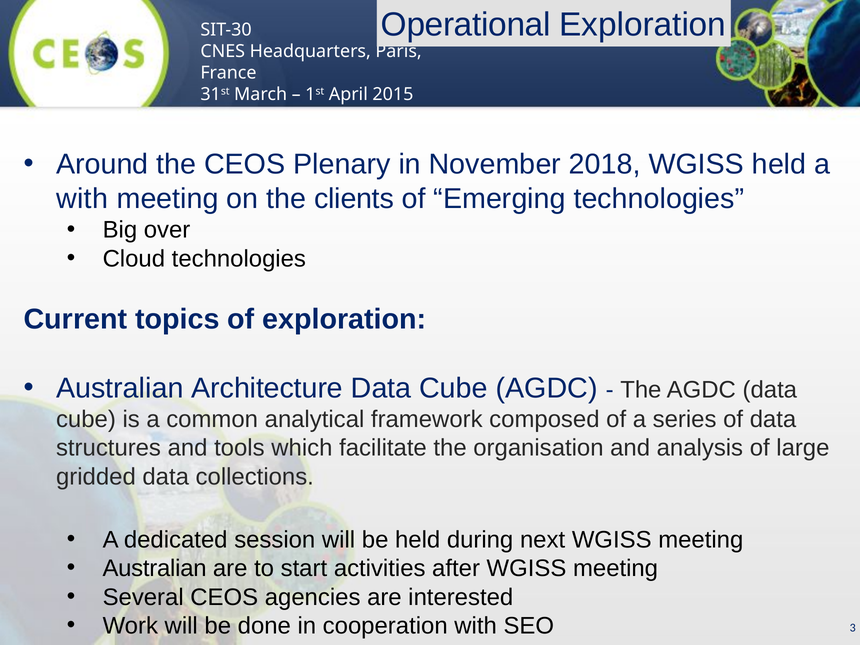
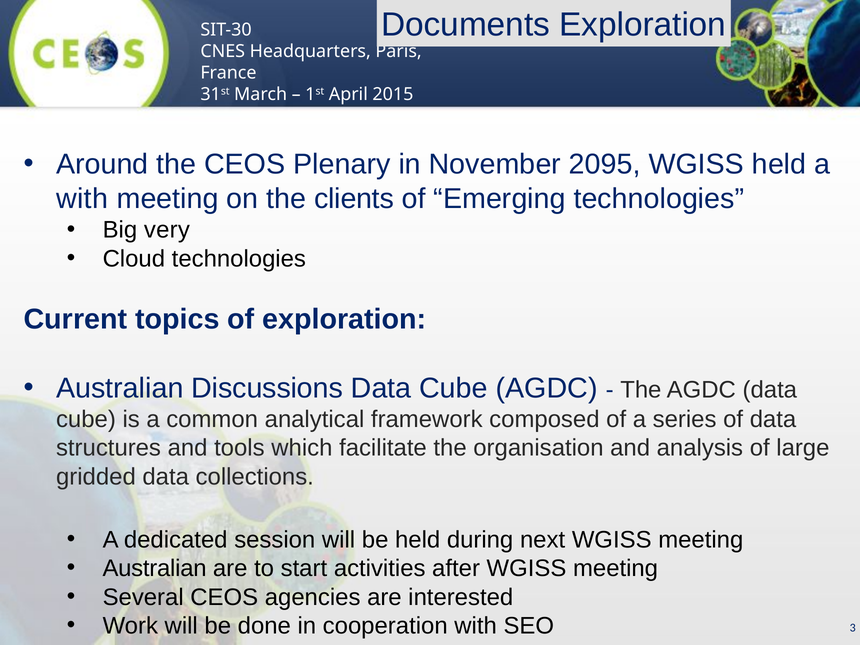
Operational: Operational -> Documents (466, 24)
2018: 2018 -> 2095 (605, 165)
over: over -> very (167, 230)
Architecture: Architecture -> Discussions (267, 388)
